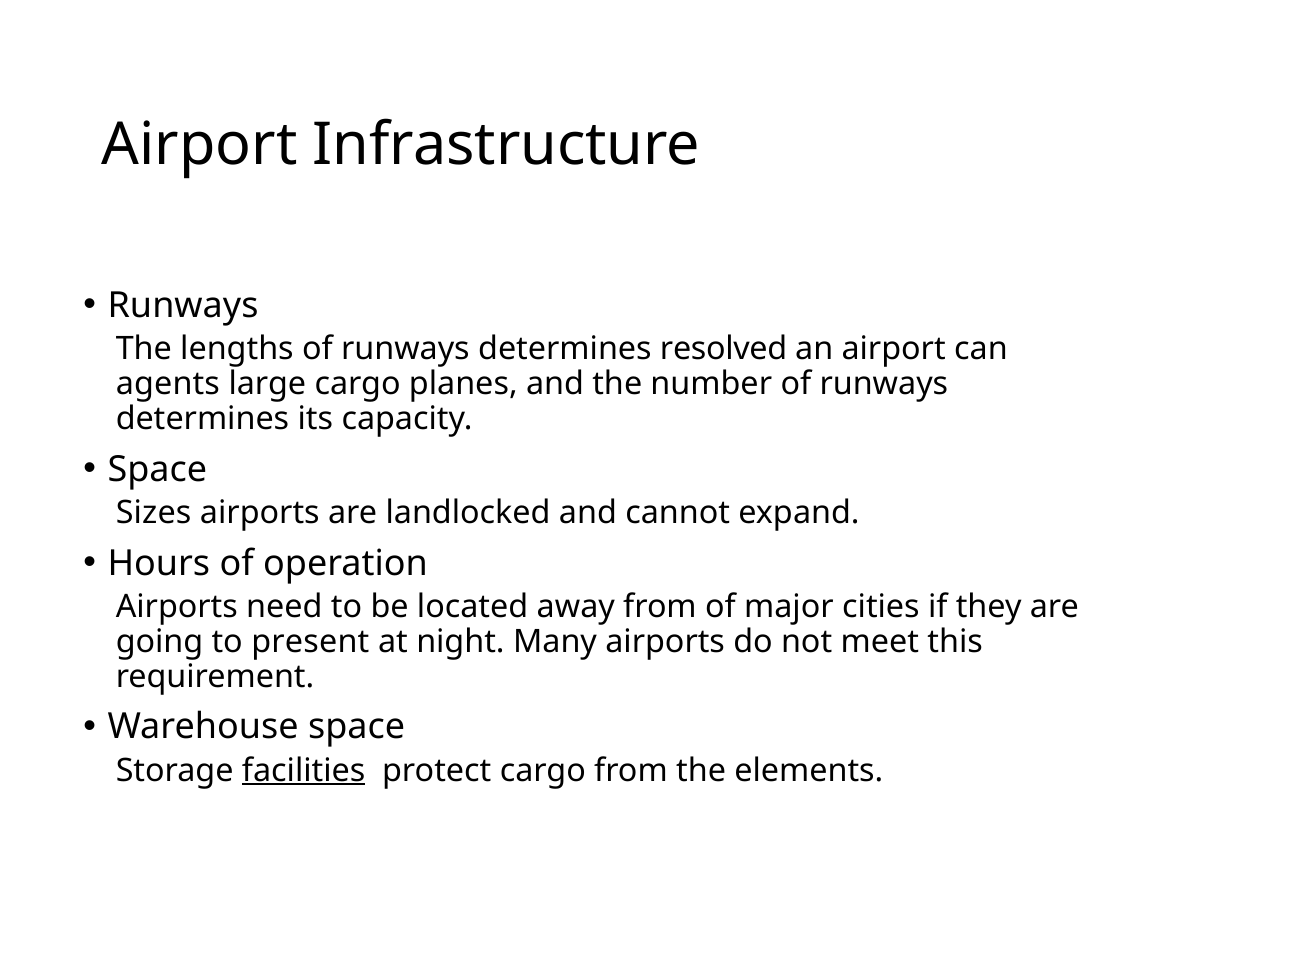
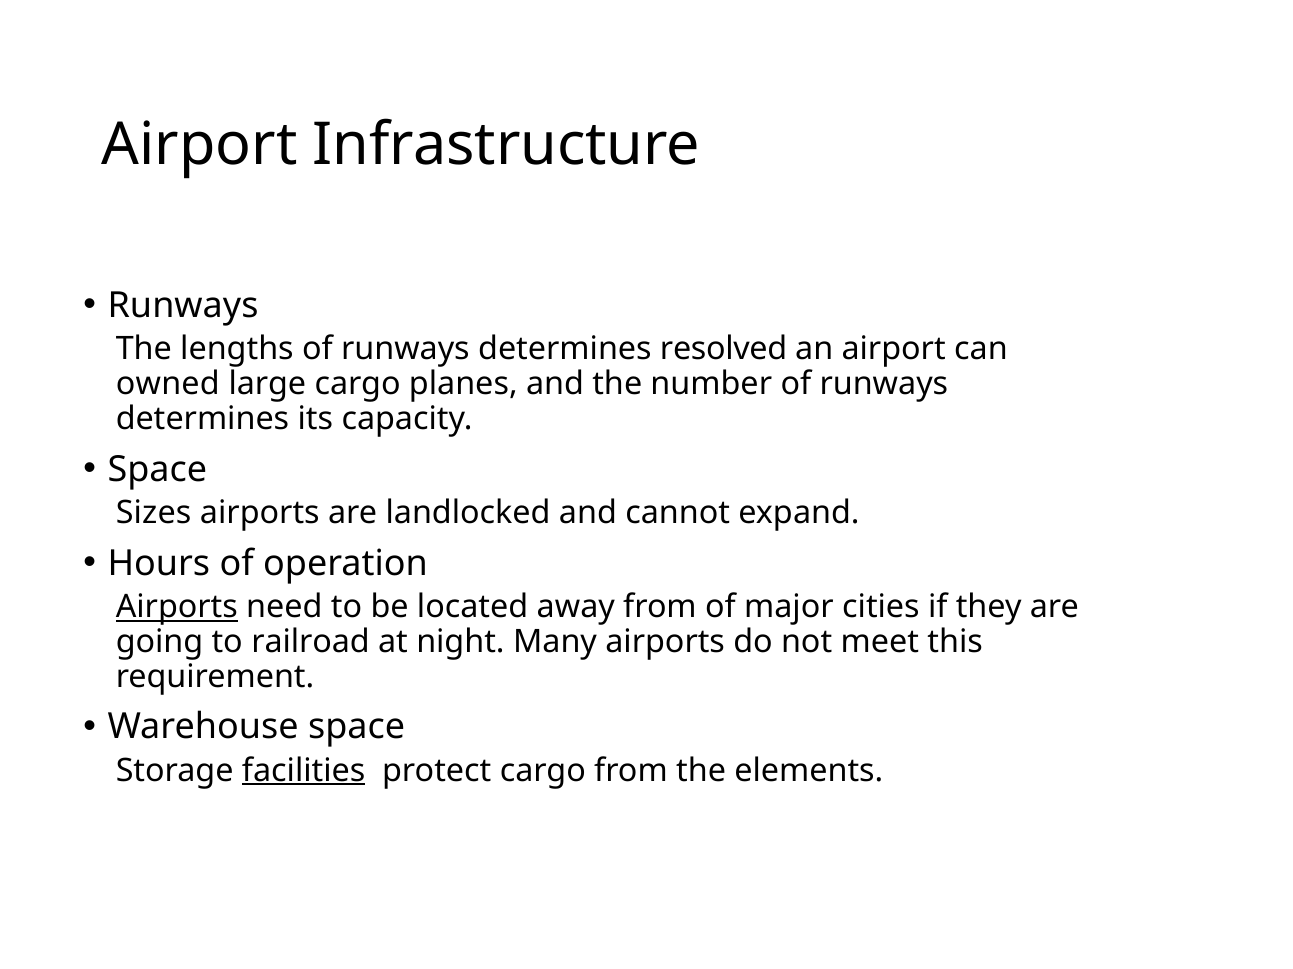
agents: agents -> owned (168, 384)
Airports underline: none -> present (177, 607)
present: present -> railroad (310, 642)
